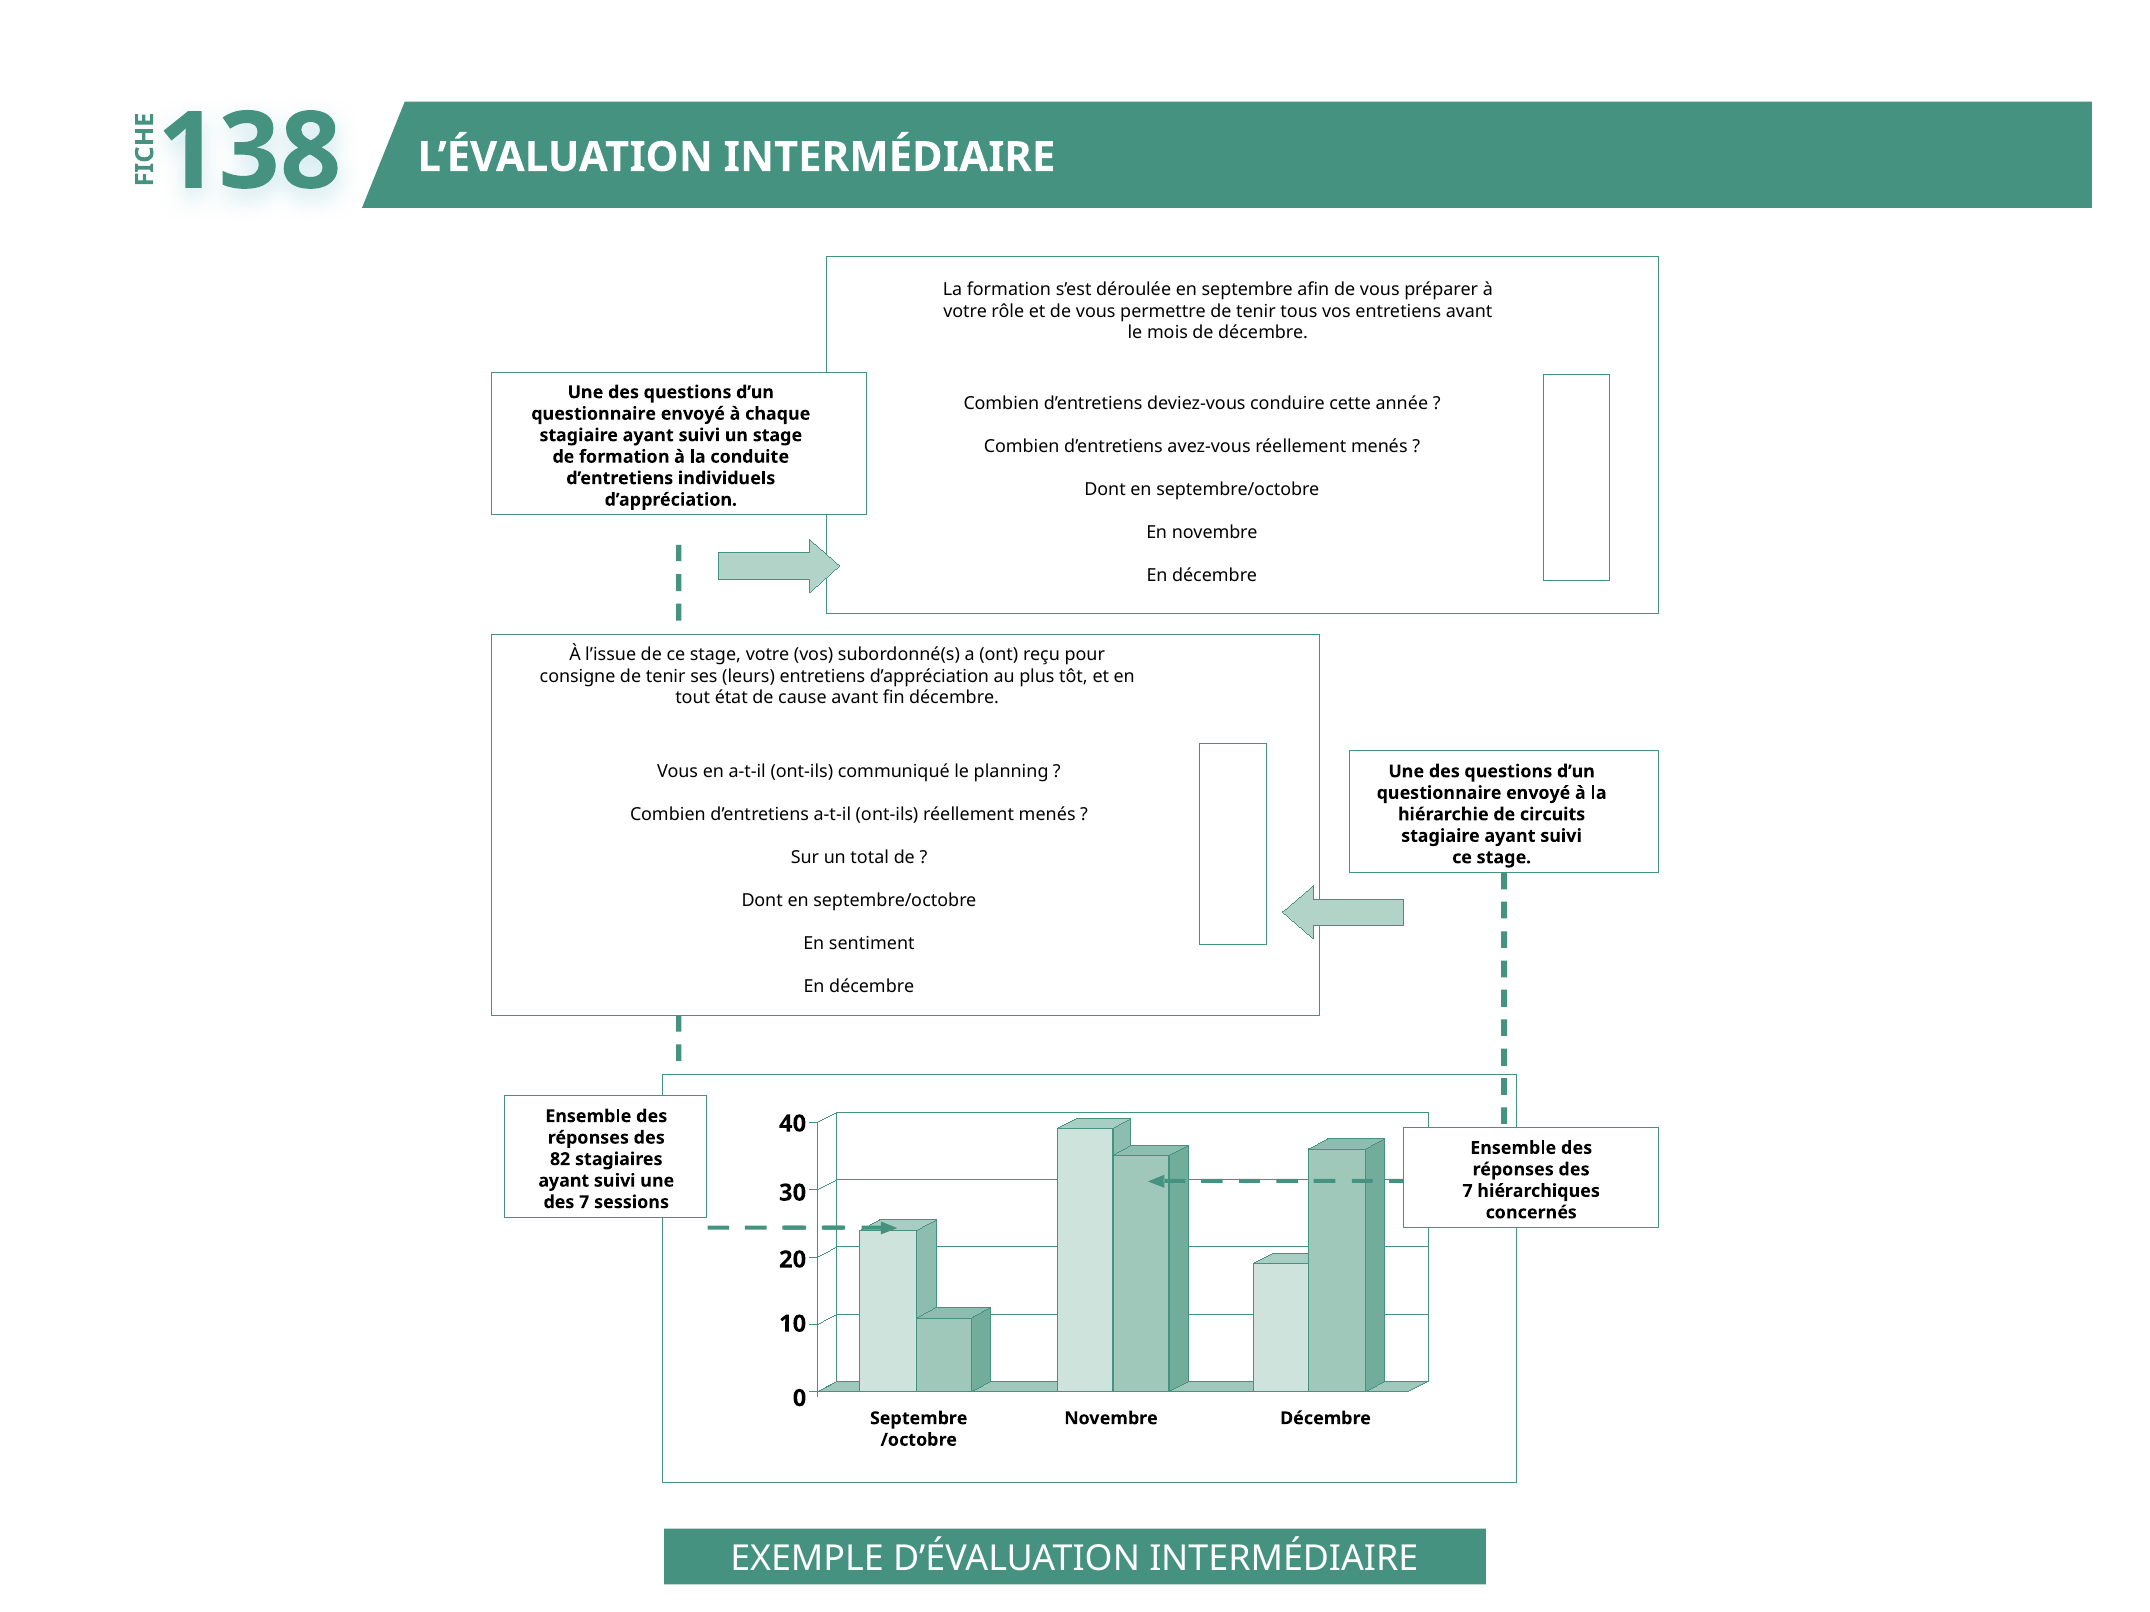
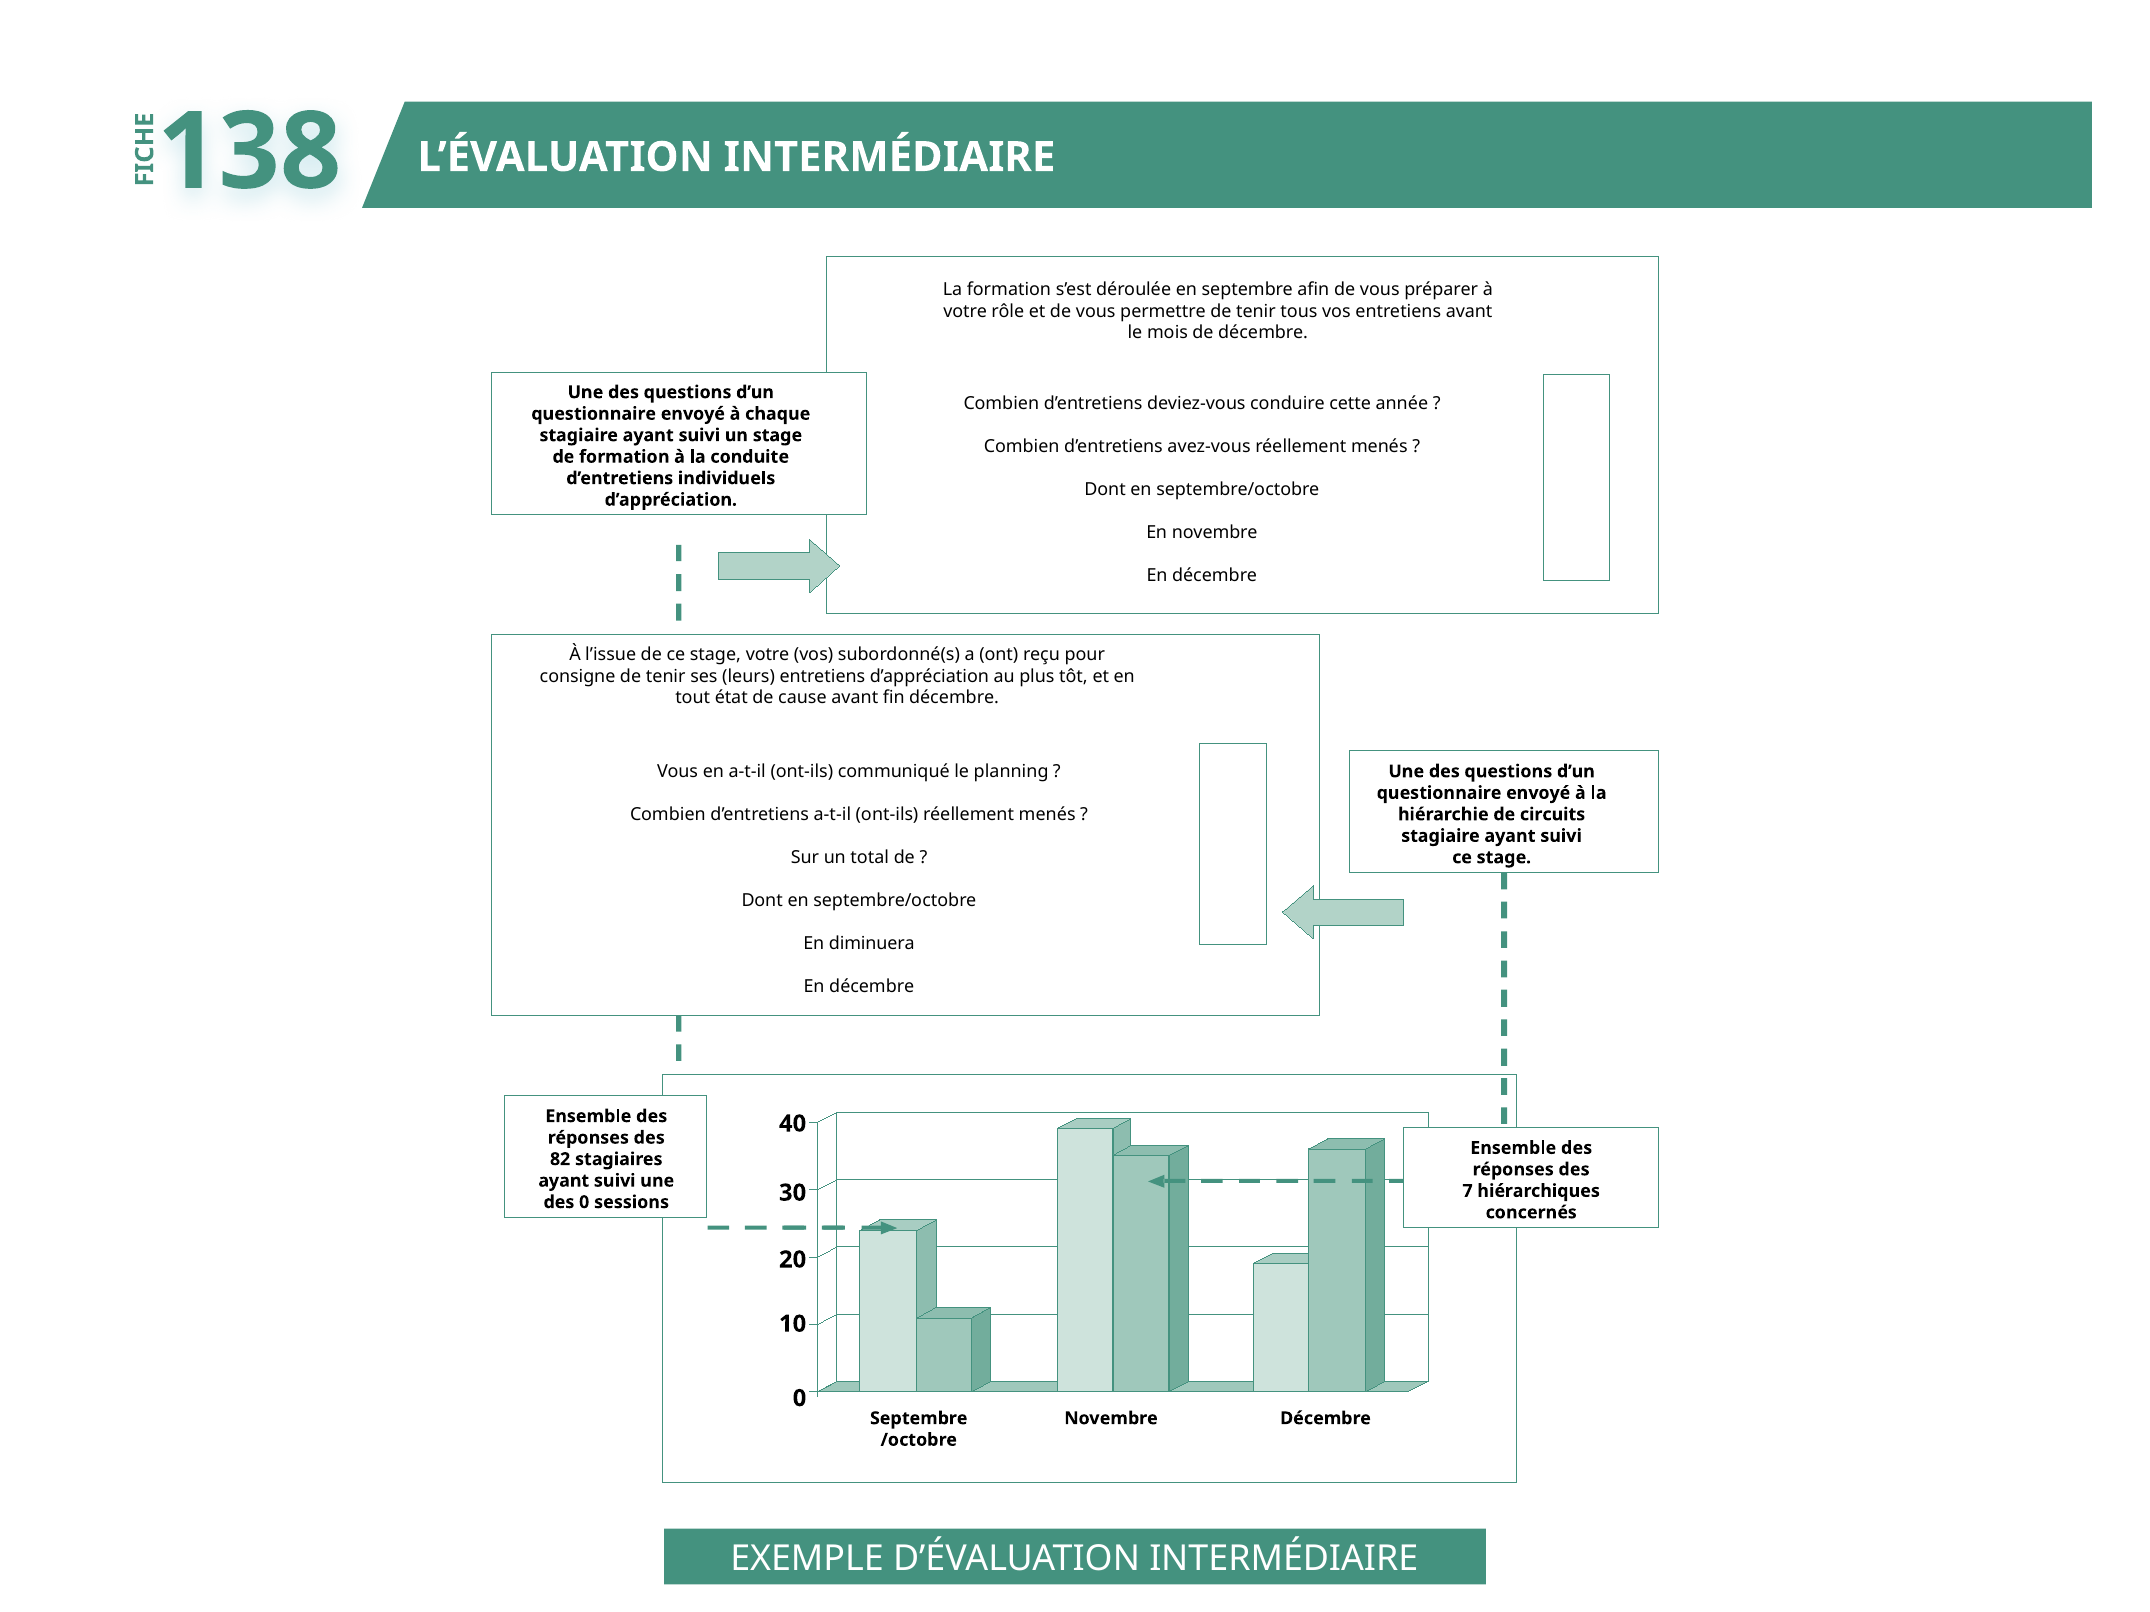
sentiment: sentiment -> diminuera (872, 944)
7: 7 -> 0 (584, 1203)
